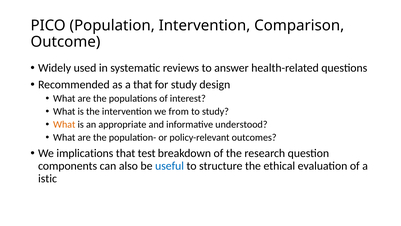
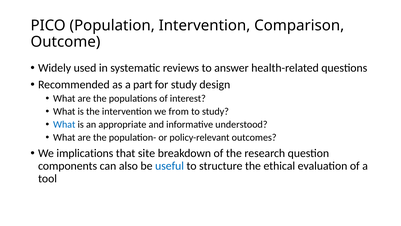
a that: that -> part (143, 85)
What colour: orange -> blue (64, 124)
test: test -> site (147, 153)
istic: istic -> tool (48, 178)
